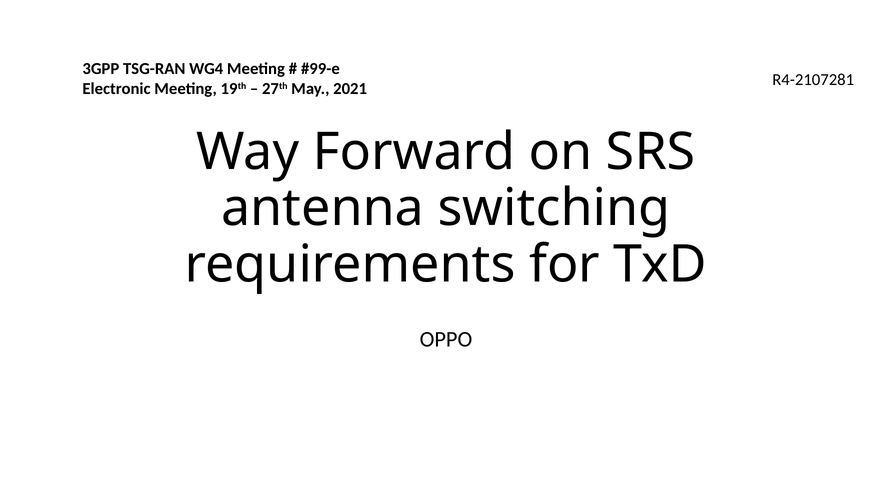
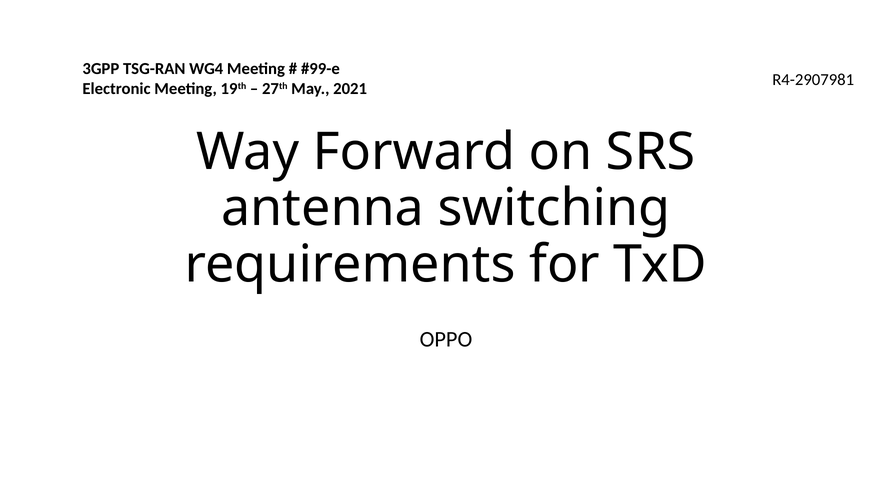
R4-2107281: R4-2107281 -> R4-2907981 (813, 80)
